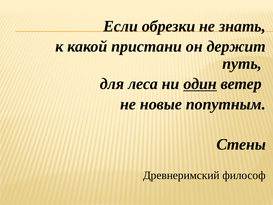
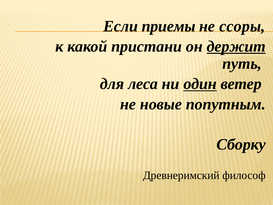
обрезки: обрезки -> приемы (169, 26)
знать: знать -> ссоры (242, 26)
держит underline: none -> present (236, 46)
Стены: Стены -> Сборку (241, 144)
